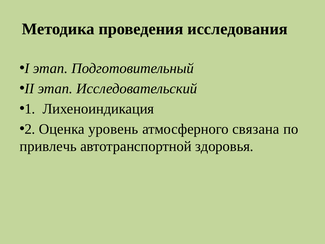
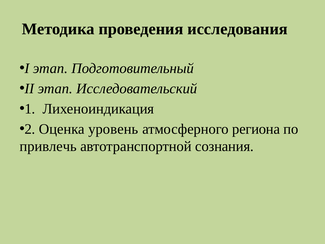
связана: связана -> региона (256, 129)
здоровья: здоровья -> сознания (224, 146)
